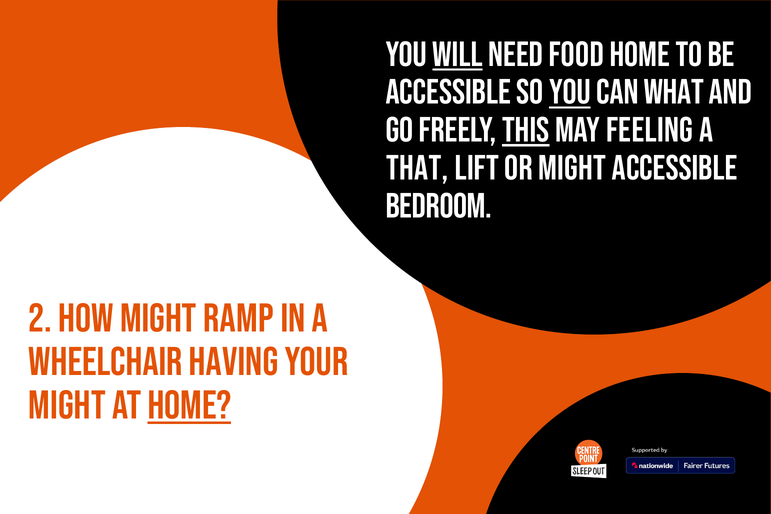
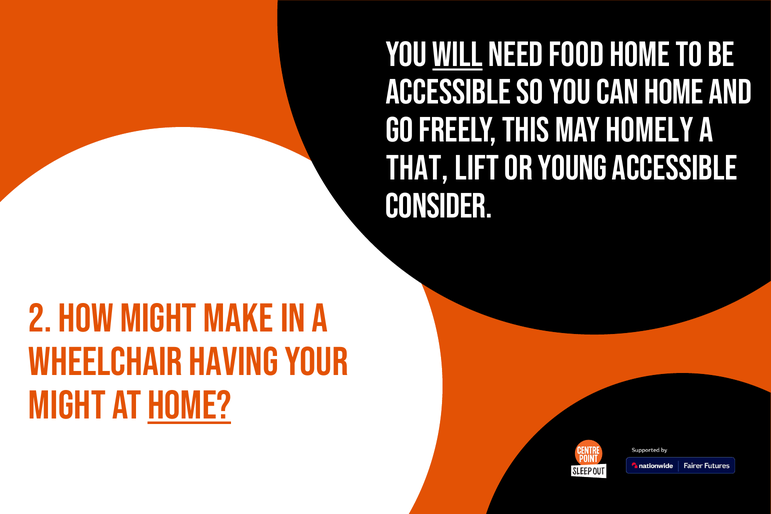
you underline: present -> none (570, 92)
can what: what -> home (674, 92)
this underline: present -> none (526, 130)
feeling: feeling -> homely (650, 130)
or might: might -> young (572, 168)
bedroom: bedroom -> consider (439, 206)
ramp: ramp -> make (238, 319)
